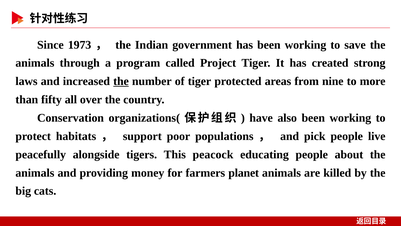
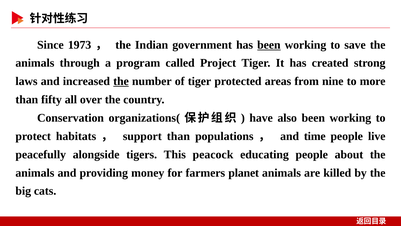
been underline: none -> present (269, 45)
support poor: poor -> than (178, 136)
pick: pick -> time (315, 136)
